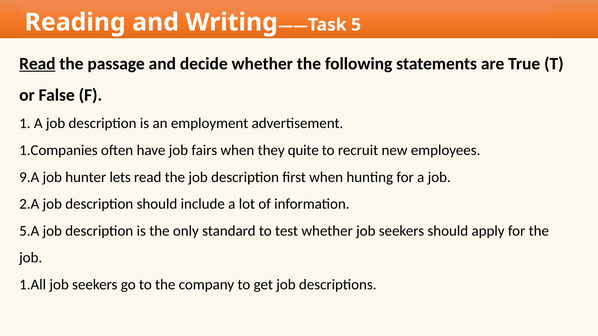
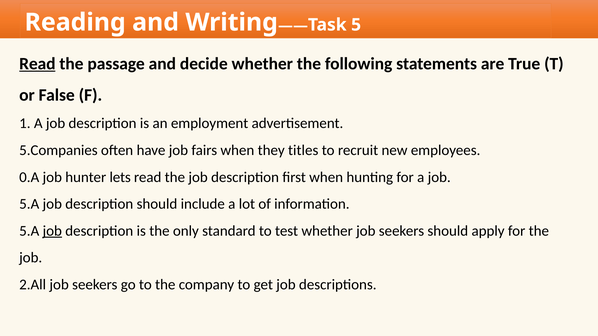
1.Companies: 1.Companies -> 5.Companies (58, 150)
quite: quite -> titles (303, 150)
9.A: 9.A -> 0.A (29, 177)
2.A: 2.A -> 5.A (29, 204)
job underline: none -> present (52, 231)
1.All: 1.All -> 2.All (33, 285)
